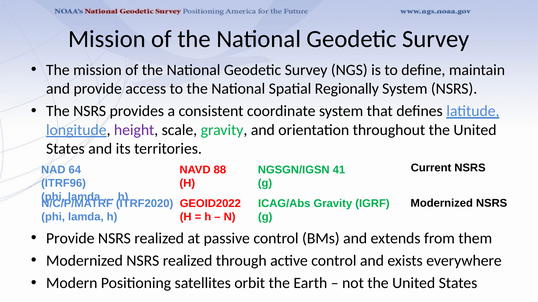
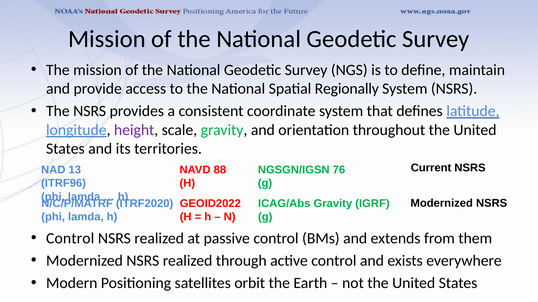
64: 64 -> 13 (75, 170)
41: 41 -> 76 (339, 170)
Provide: Provide -> Control (70, 239)
